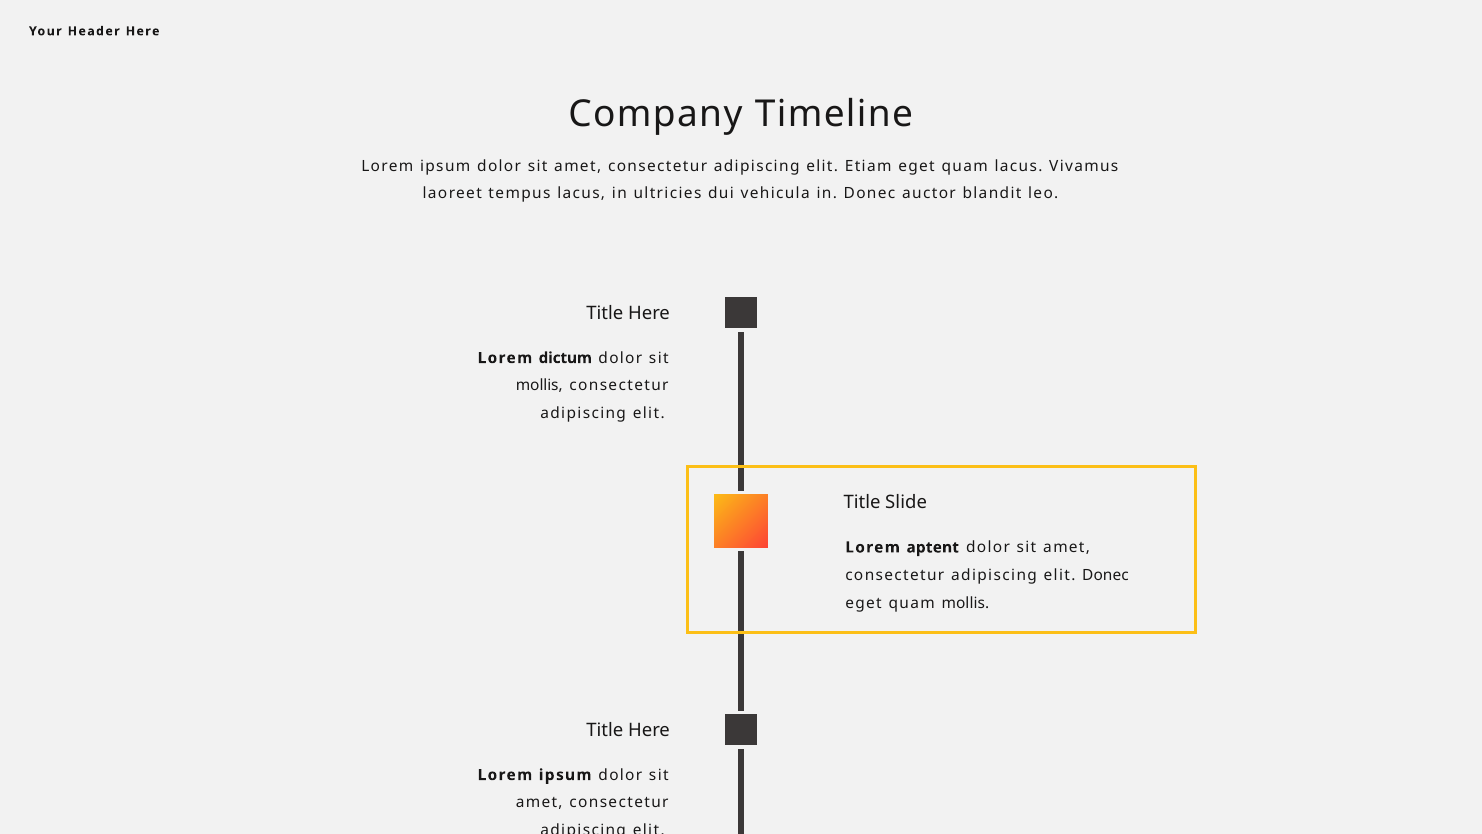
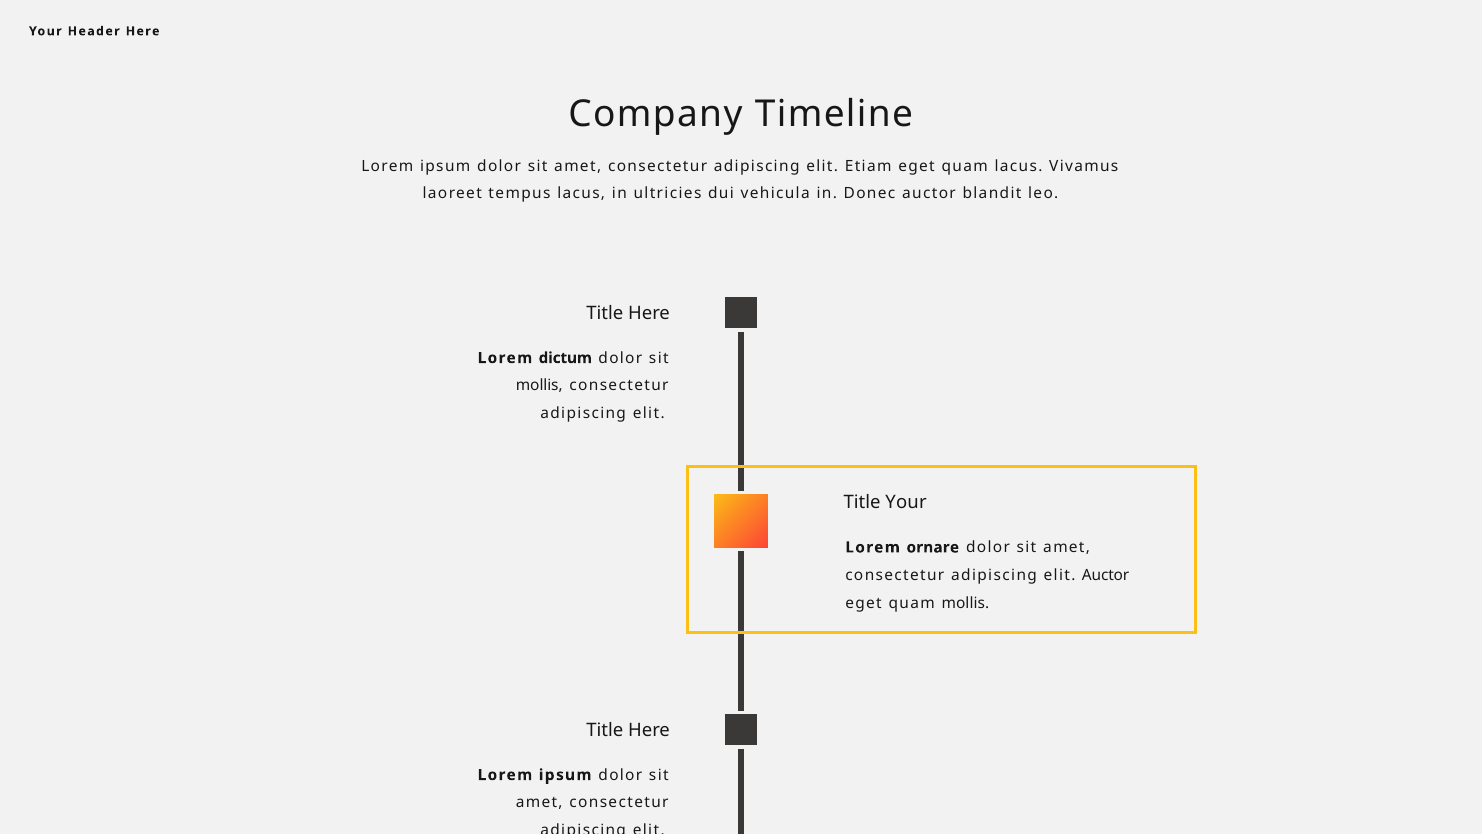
Title Slide: Slide -> Your (906, 503)
aptent: aptent -> ornare (933, 547)
elit Donec: Donec -> Auctor (1106, 575)
